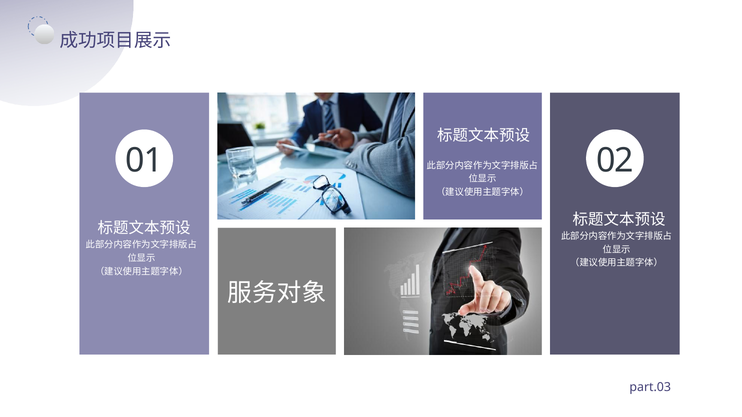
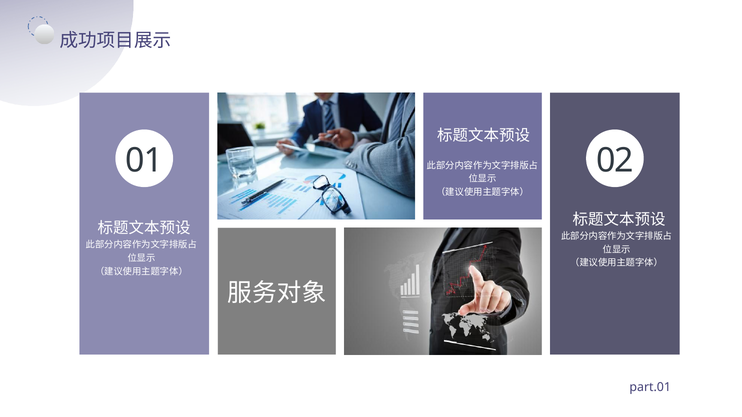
part.03: part.03 -> part.01 (650, 387)
